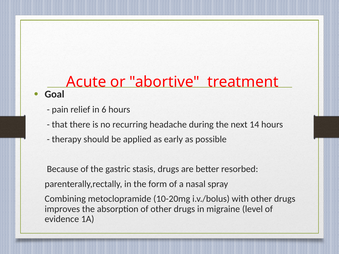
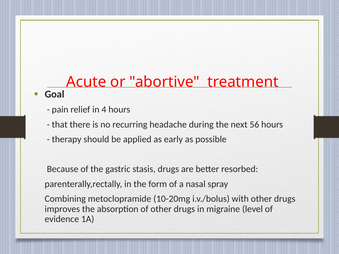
6: 6 -> 4 (104, 110)
14: 14 -> 56 (254, 125)
